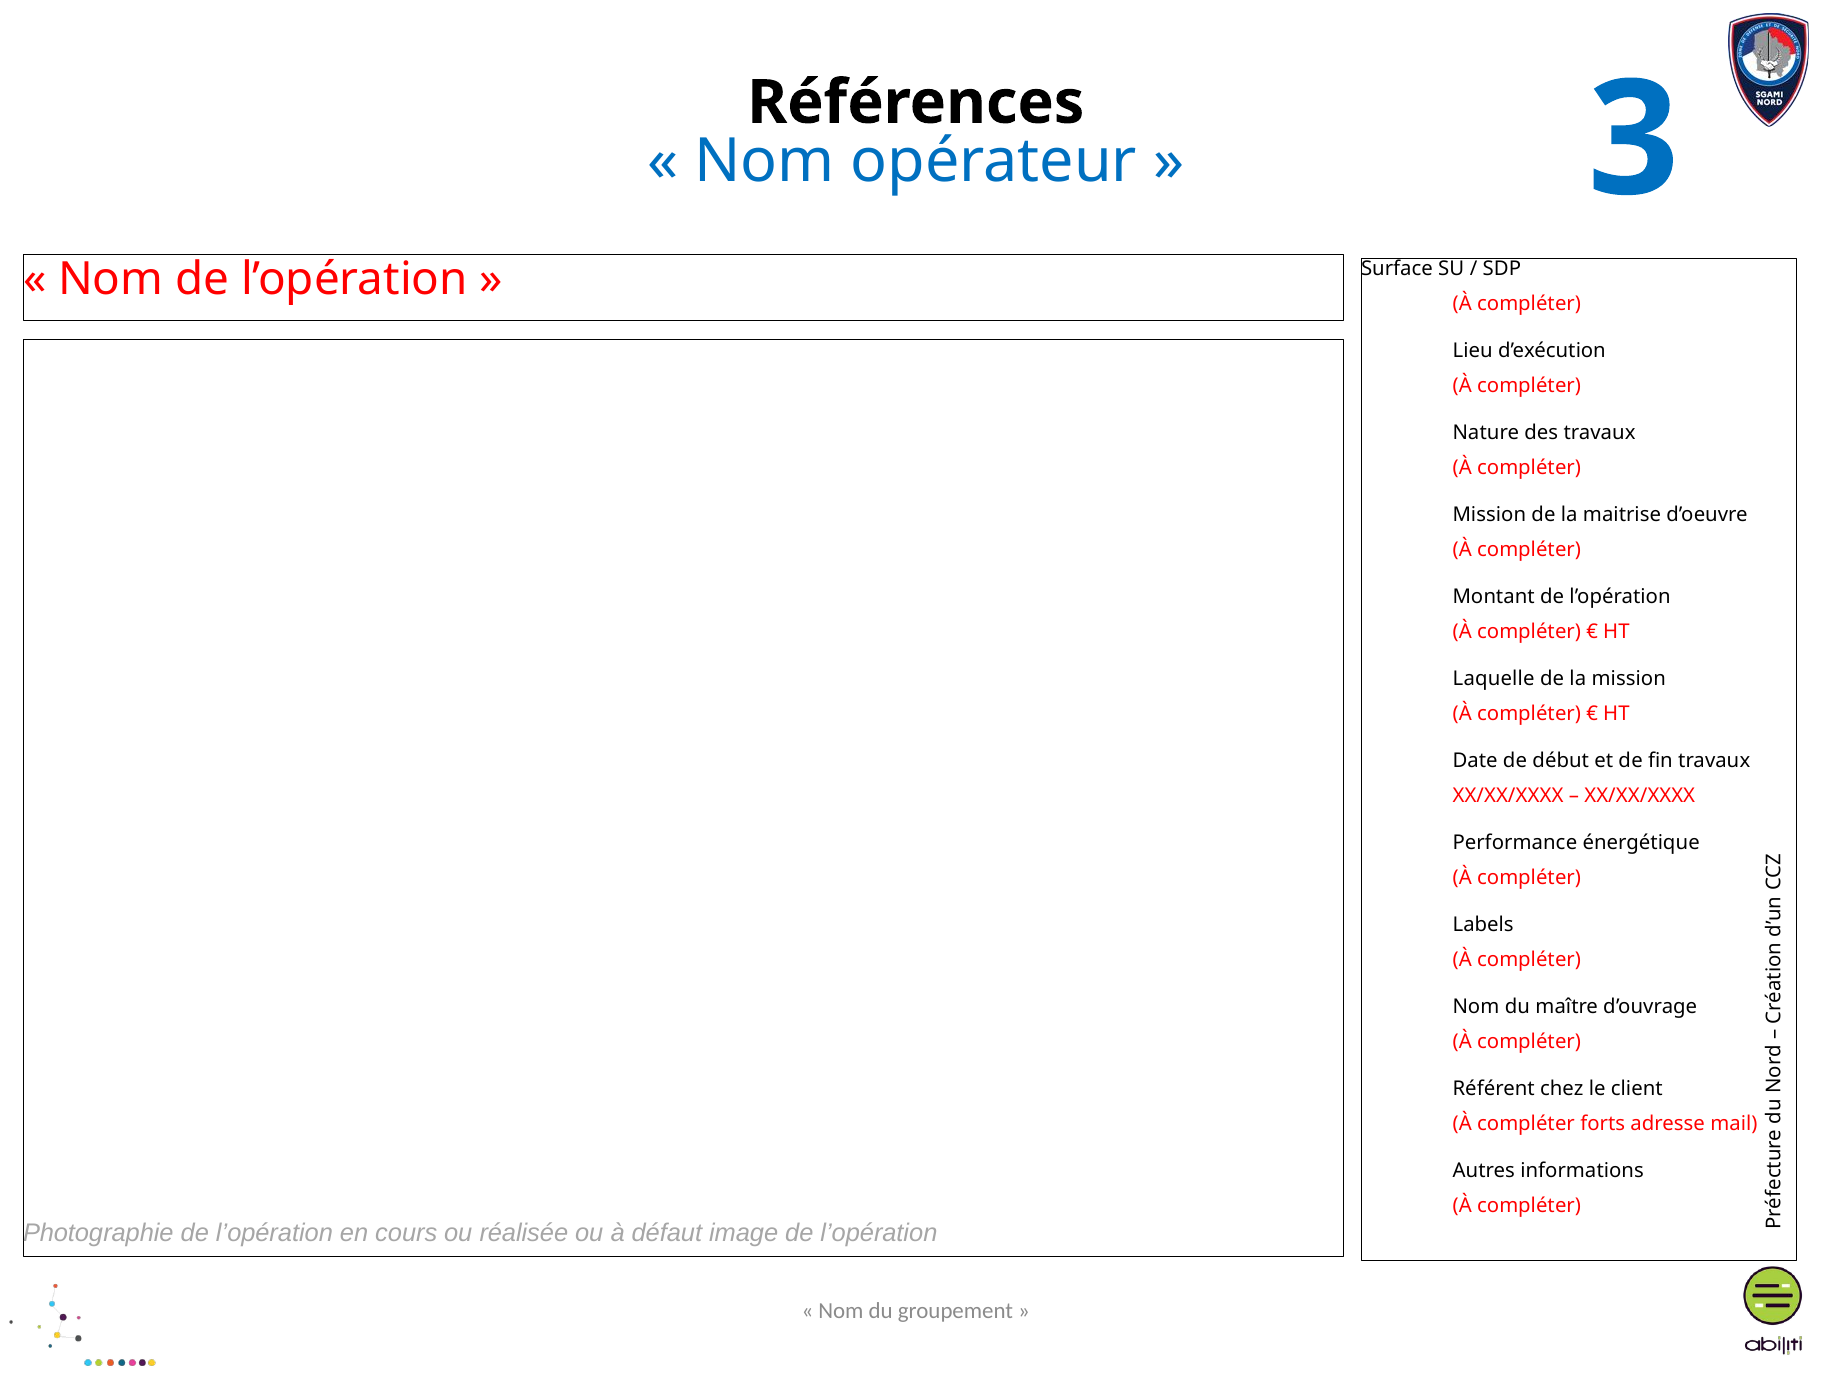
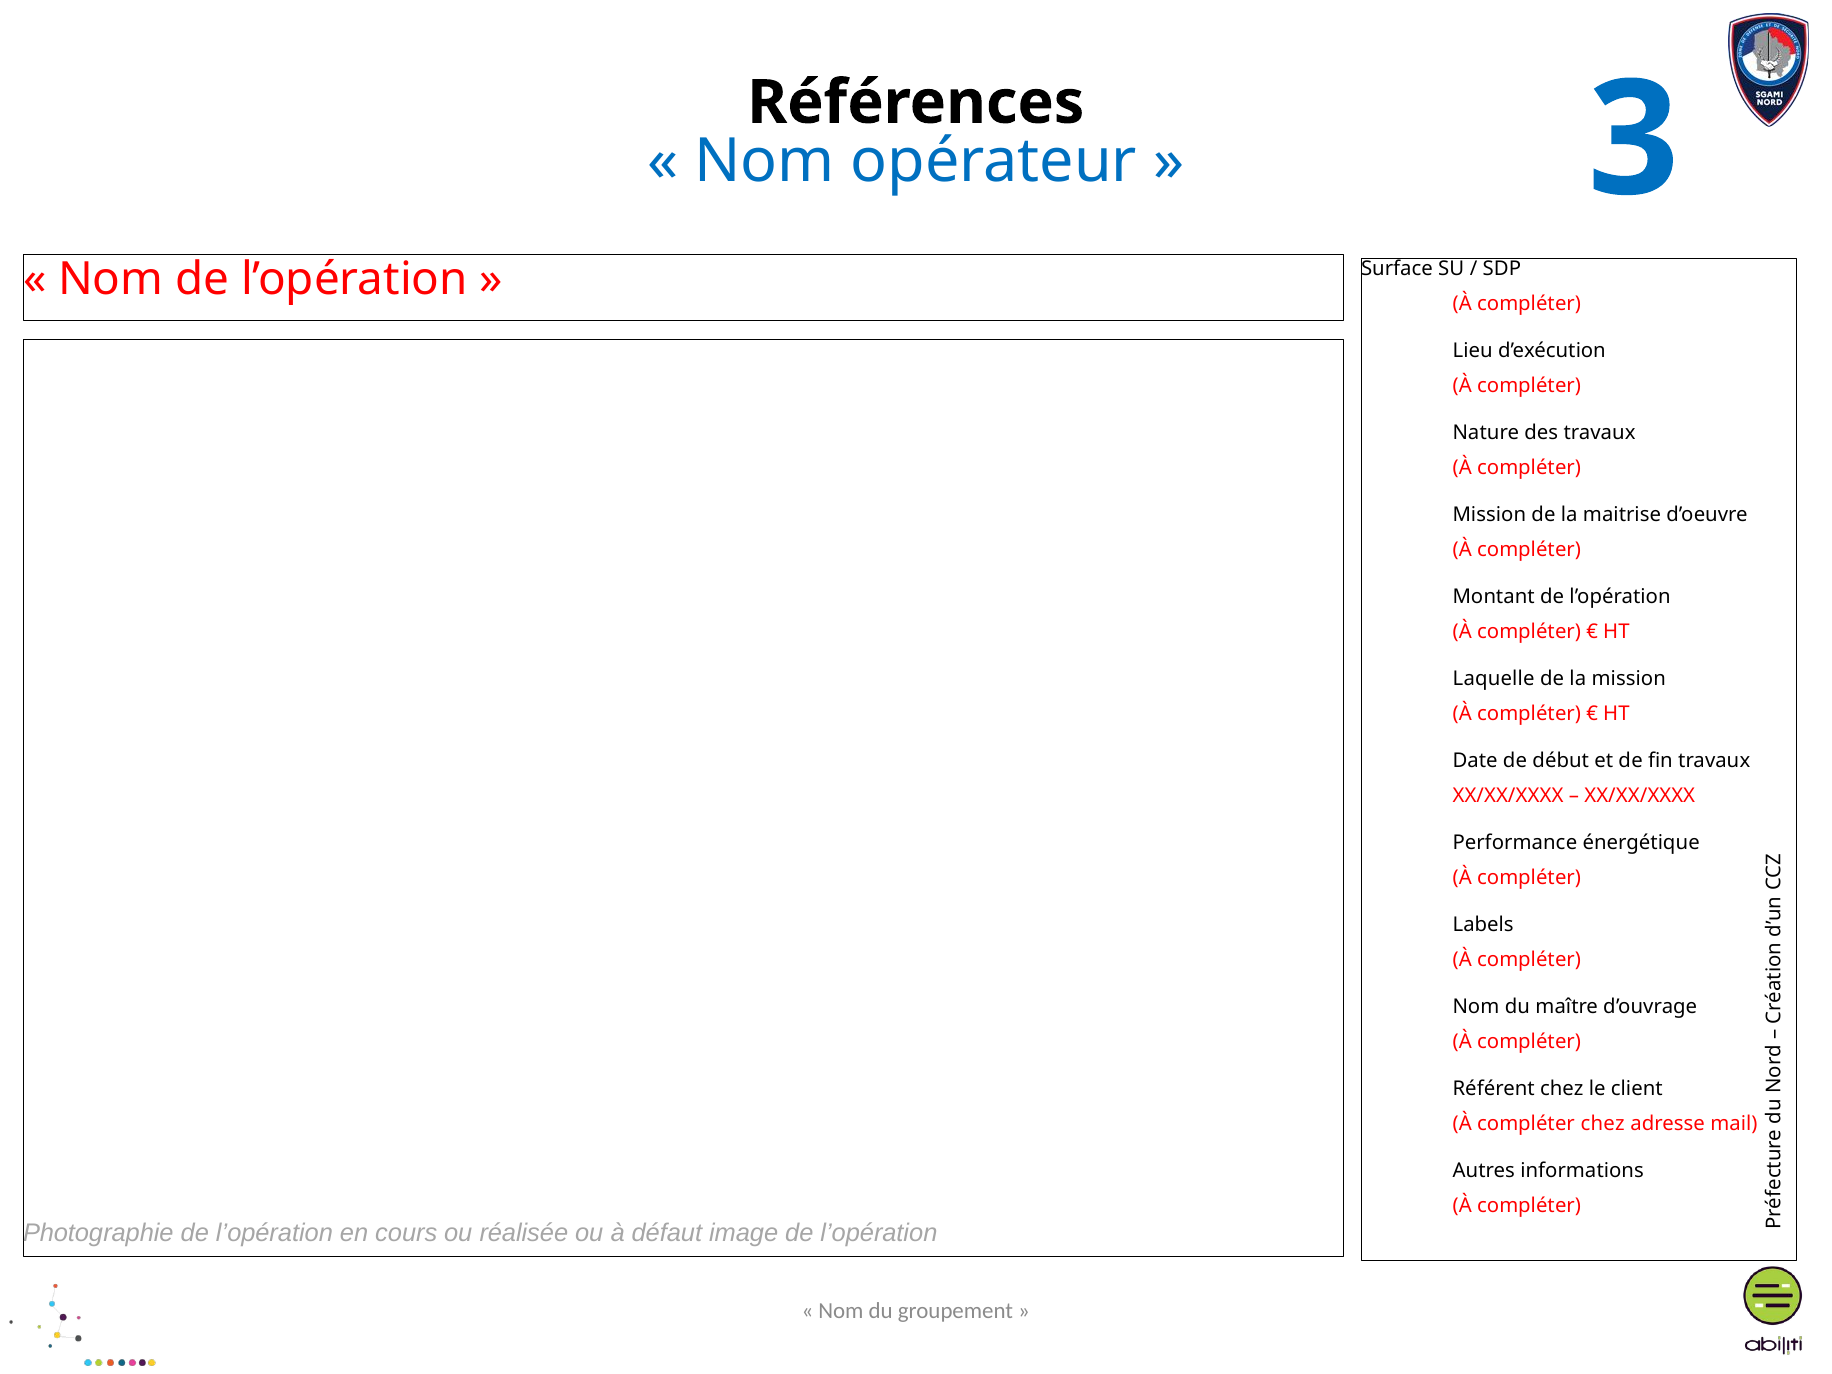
compléter forts: forts -> chez (1603, 1124)
